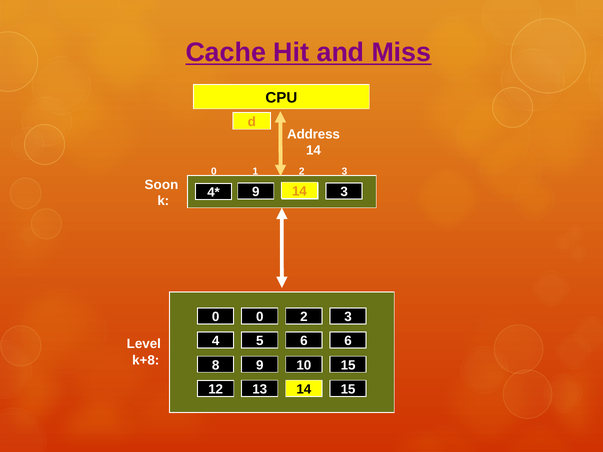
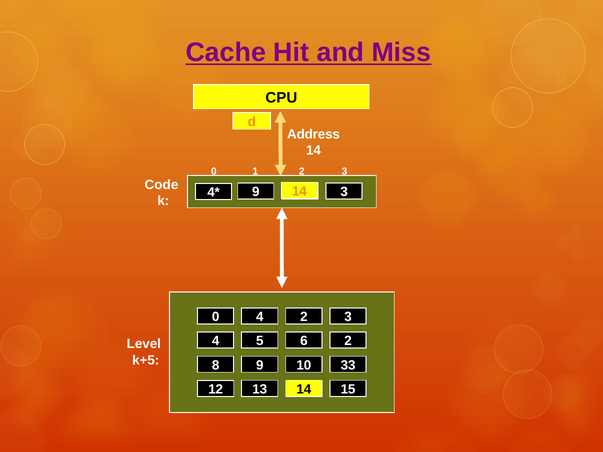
Soon: Soon -> Code (161, 185)
0 0: 0 -> 4 (260, 317)
6 6: 6 -> 2 (348, 341)
k+8: k+8 -> k+5 (146, 360)
10 15: 15 -> 33 (348, 365)
